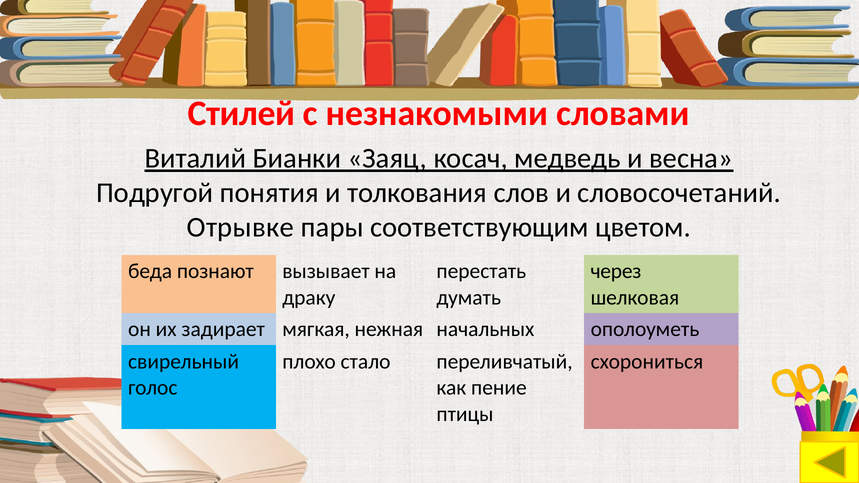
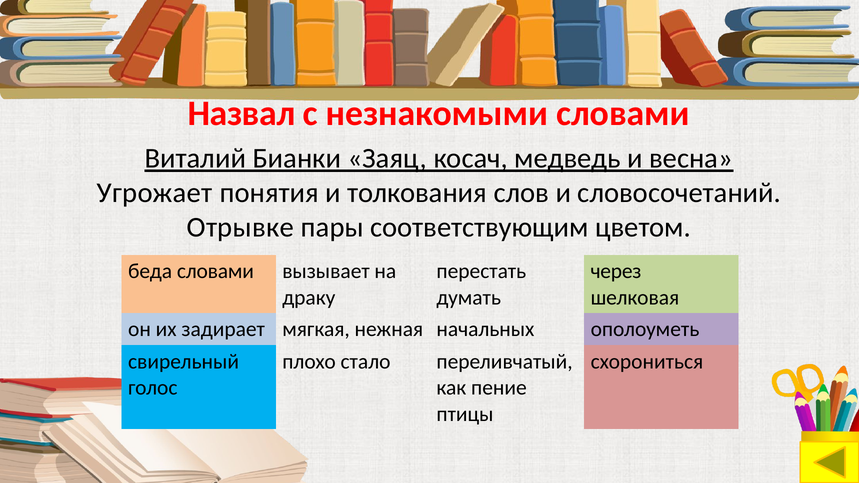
Стилей: Стилей -> Назвал (241, 113)
Подругой: Подругой -> Угрожает (155, 193)
беда познают: познают -> словами (215, 272)
